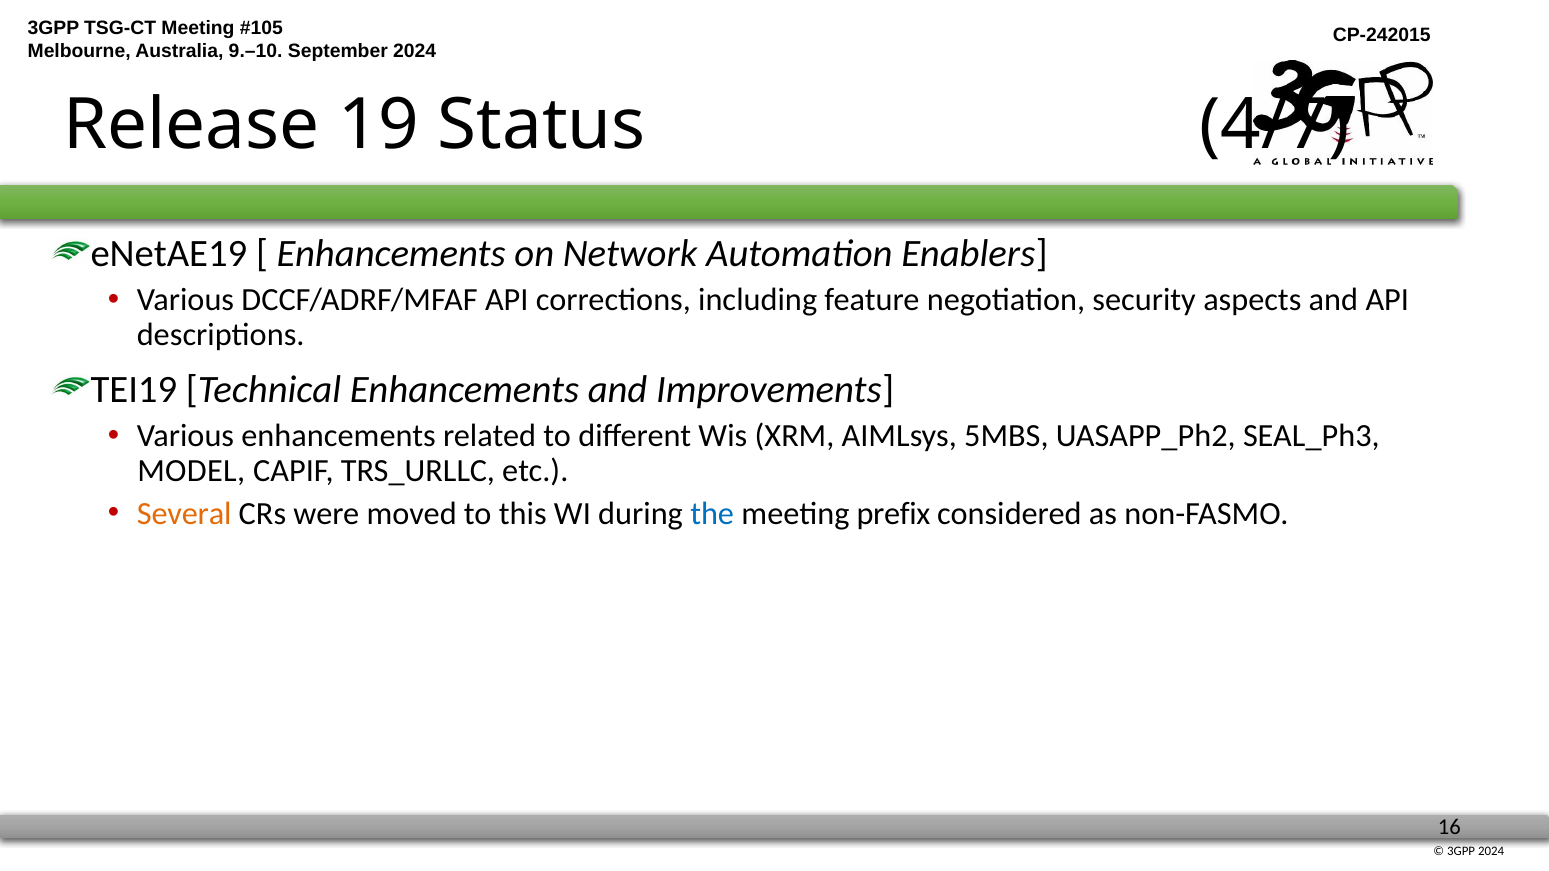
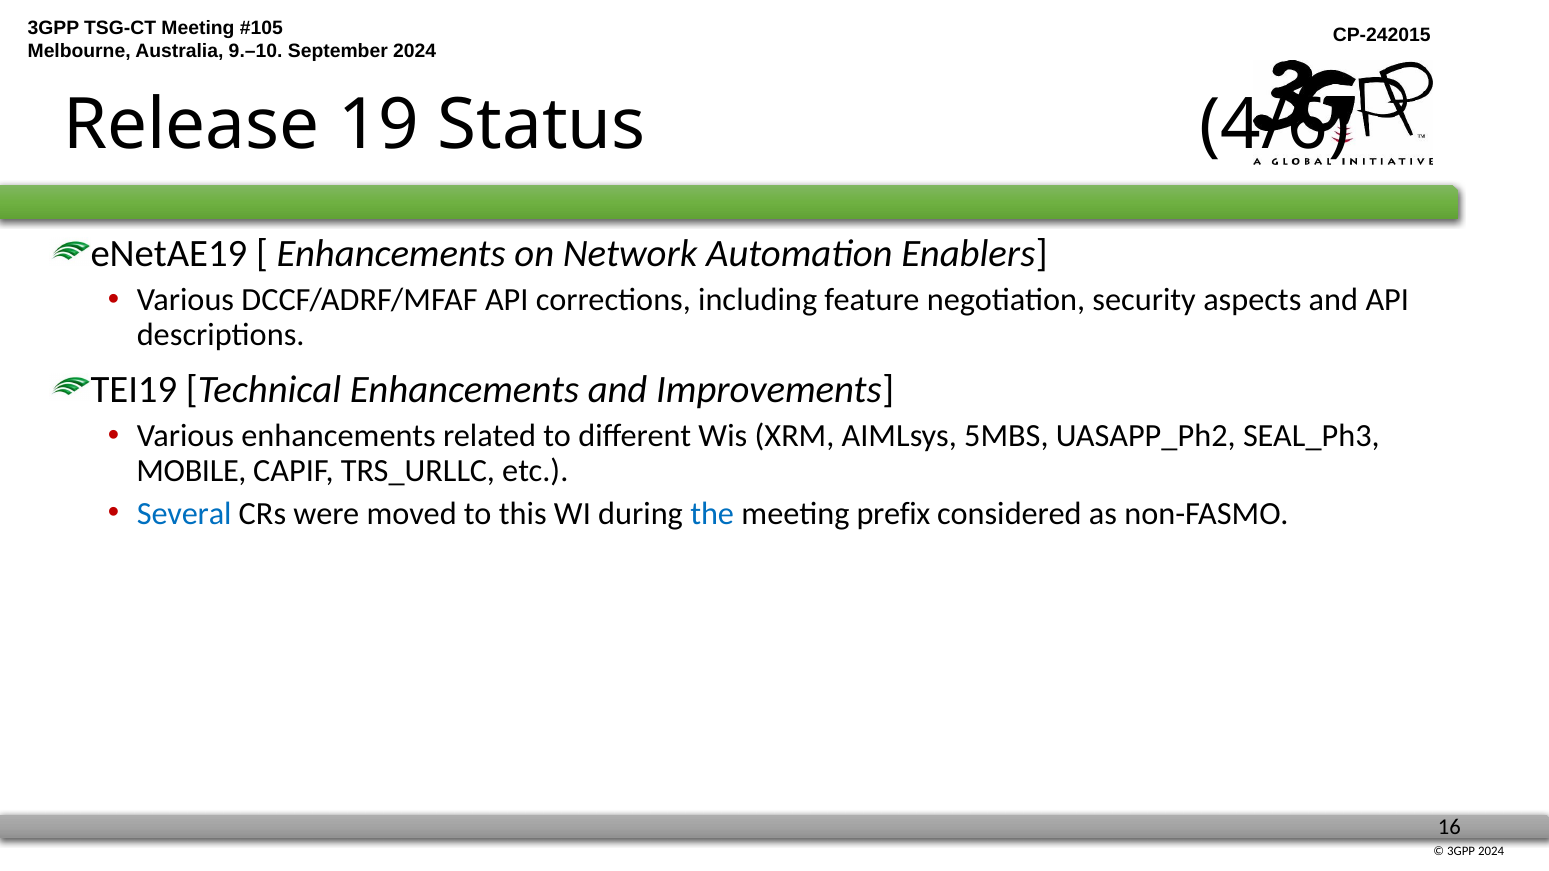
4/7: 4/7 -> 4/6 (1274, 125)
MODEL: MODEL -> MOBILE (191, 471)
Several colour: orange -> blue (184, 514)
